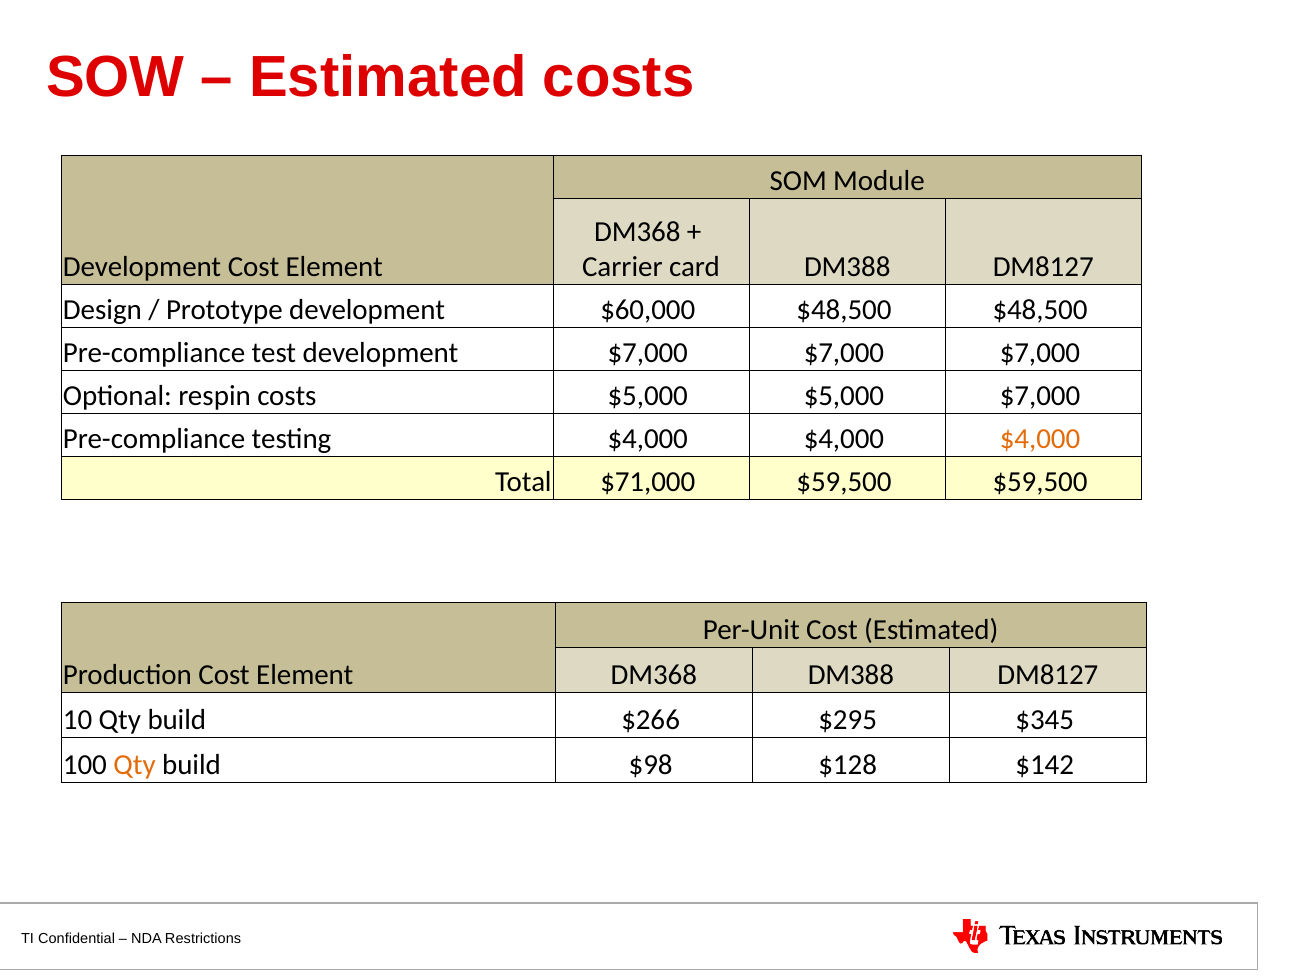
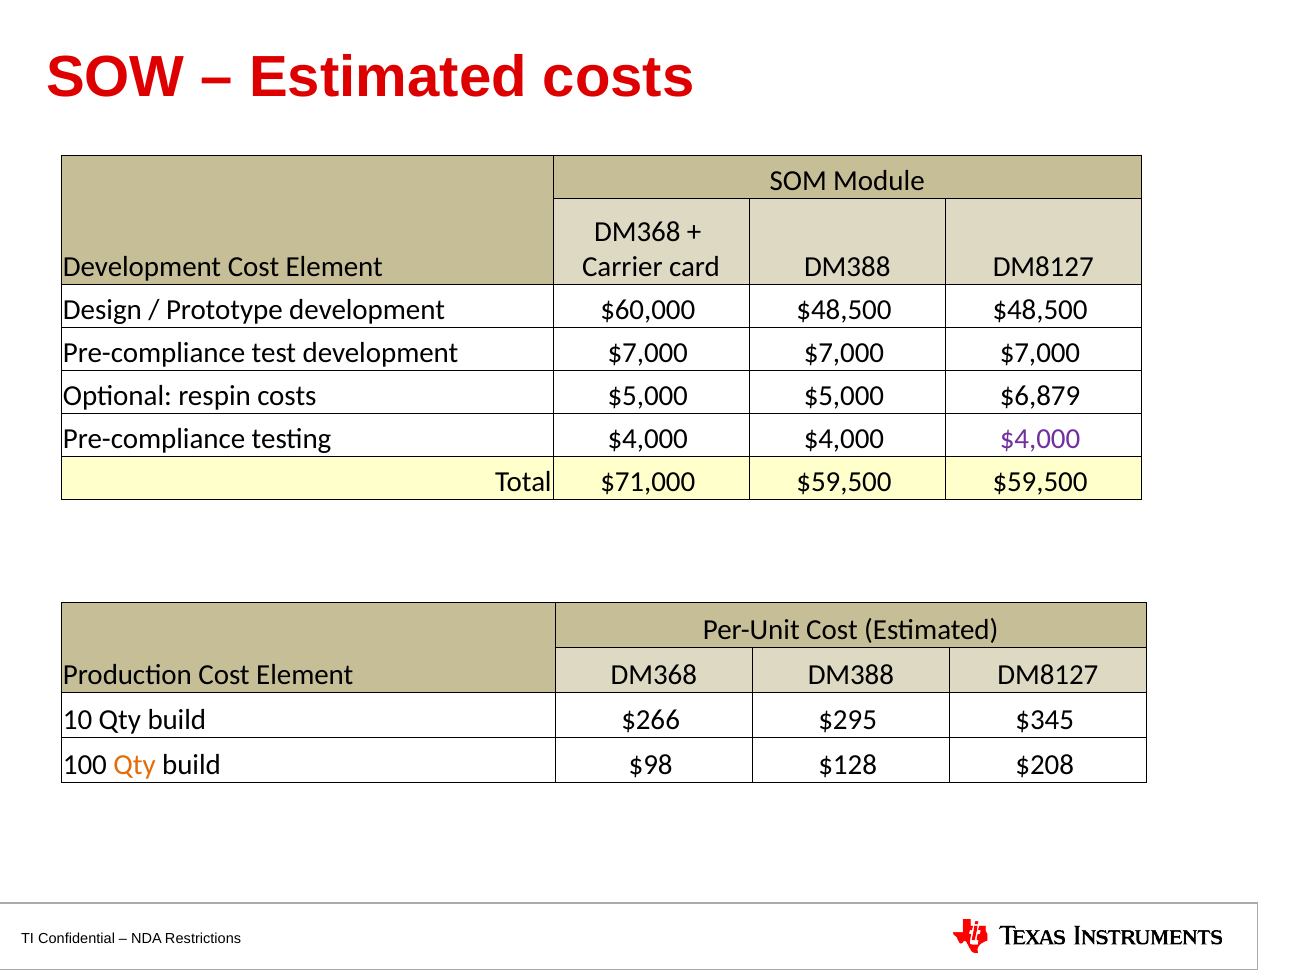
$5,000 $7,000: $7,000 -> $6,879 (1040, 396)
$4,000 colour: orange -> purple (1040, 439)
$142: $142 -> $208 (1045, 765)
